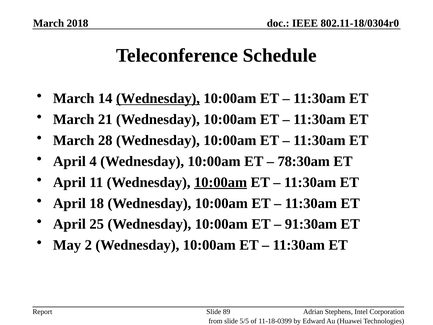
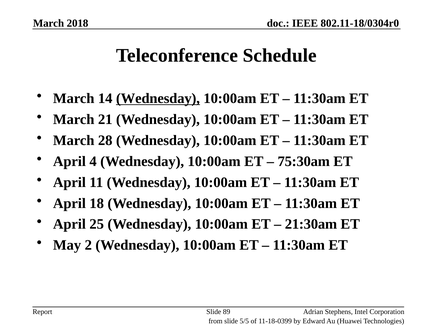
78:30am: 78:30am -> 75:30am (304, 161)
10:00am underline: present -> none (221, 182)
91:30am: 91:30am -> 21:30am (311, 224)
